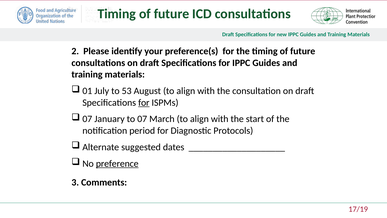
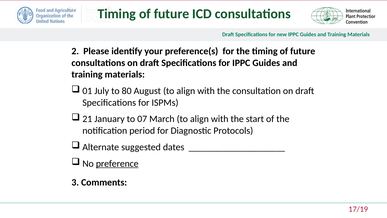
53: 53 -> 80 (127, 91)
for underline: present -> none (144, 102)
07: 07 -> 21 (87, 119)
